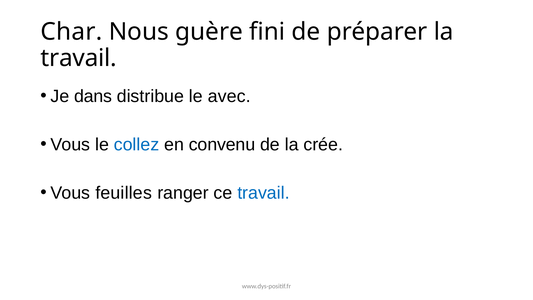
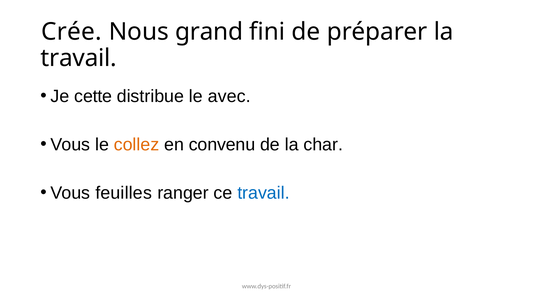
Char: Char -> Crée (71, 32)
guère: guère -> grand (209, 32)
dans: dans -> cette (93, 96)
collez colour: blue -> orange (137, 145)
crée: crée -> char (323, 145)
